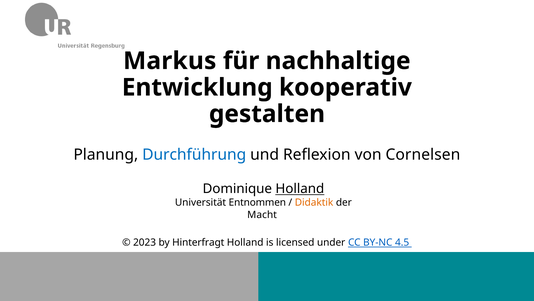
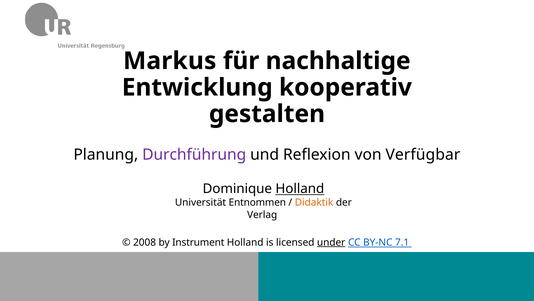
Durchführung colour: blue -> purple (194, 154)
Cornelsen: Cornelsen -> Verfügbar (423, 154)
Macht: Macht -> Verlag (262, 214)
2023: 2023 -> 2008 (145, 242)
Hinterfragt: Hinterfragt -> Instrument (198, 242)
under underline: none -> present (331, 242)
4.5: 4.5 -> 7.1 (402, 242)
